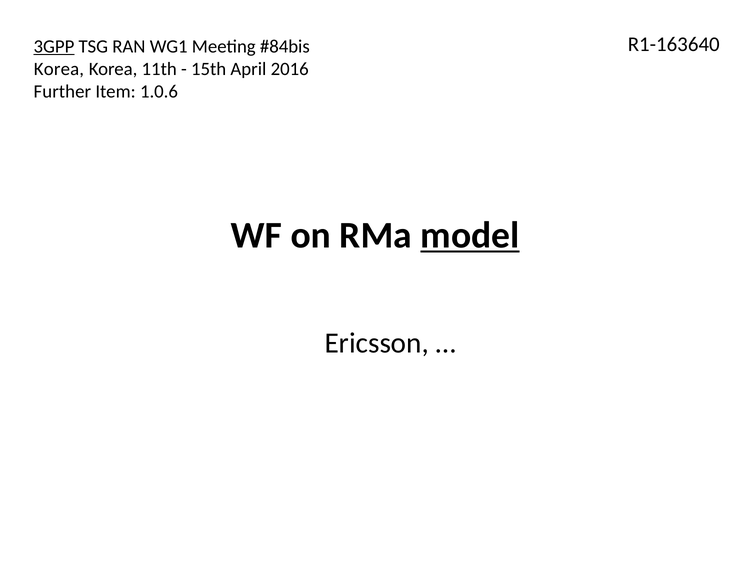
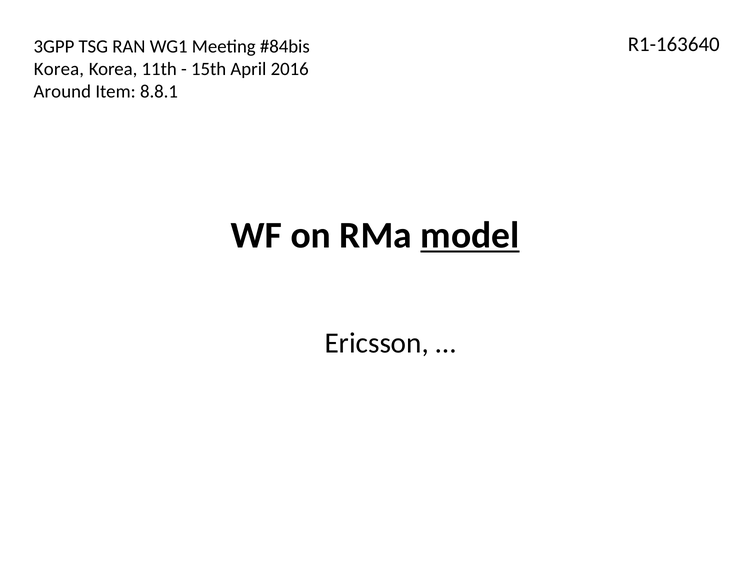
3GPP underline: present -> none (54, 47)
Further: Further -> Around (62, 92)
1.0.6: 1.0.6 -> 8.8.1 (159, 92)
